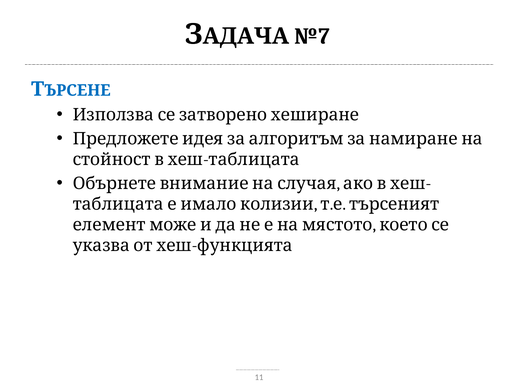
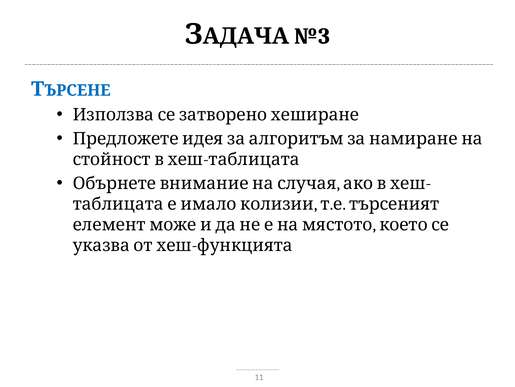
№7: №7 -> №3 (312, 36)
